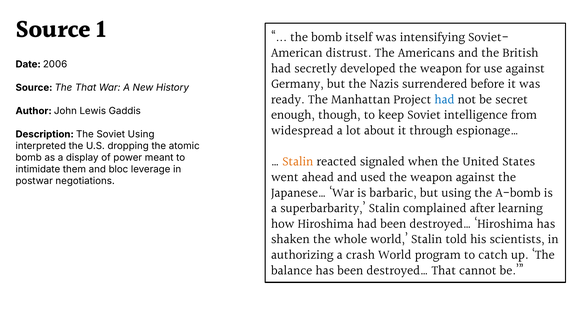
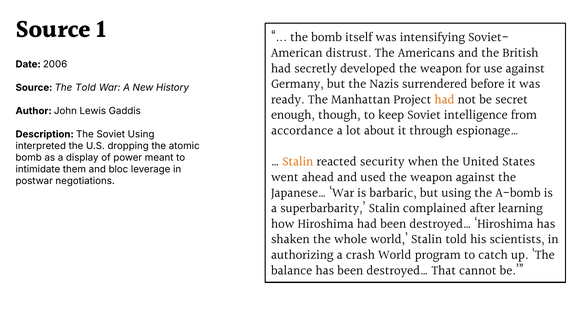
The That: That -> Told (86, 88)
had colour: blue -> orange (444, 100)
widespread: widespread -> accordance (302, 131)
signaled: signaled -> security (382, 162)
